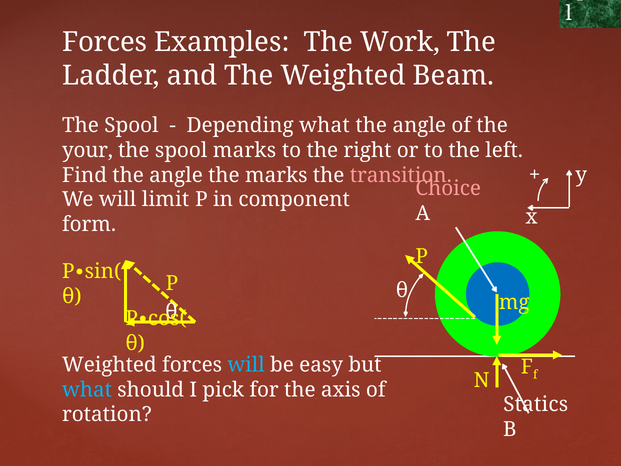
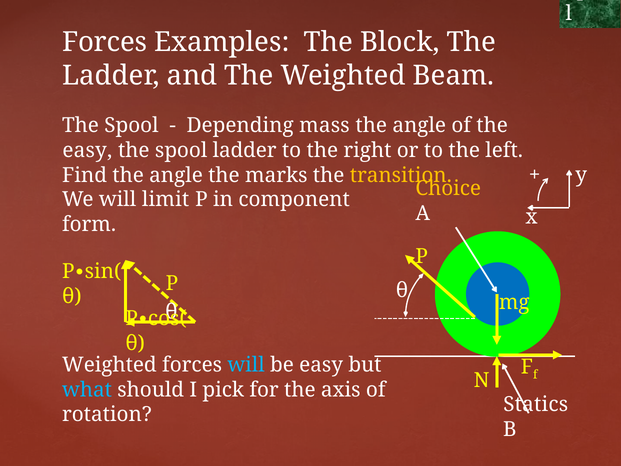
Work: Work -> Block (400, 42)
Depending what: what -> mass (324, 125)
your: your -> easy (87, 150)
spool marks: marks -> ladder (245, 150)
transition colour: pink -> yellow (401, 175)
Choice colour: pink -> yellow (448, 188)
